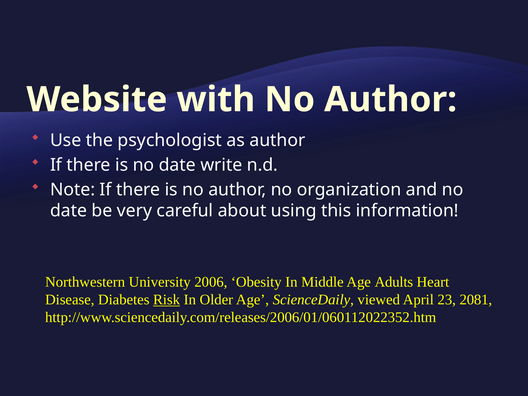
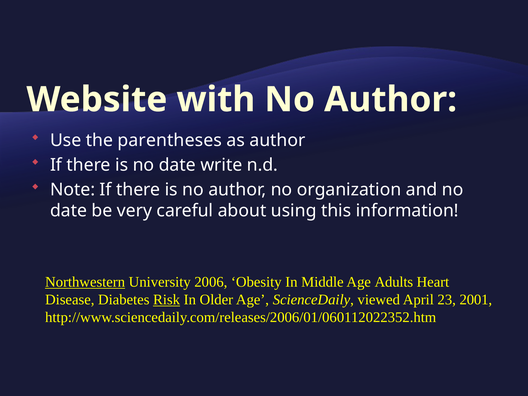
psychologist: psychologist -> parentheses (170, 140)
Northwestern underline: none -> present (85, 282)
2081: 2081 -> 2001 (476, 300)
